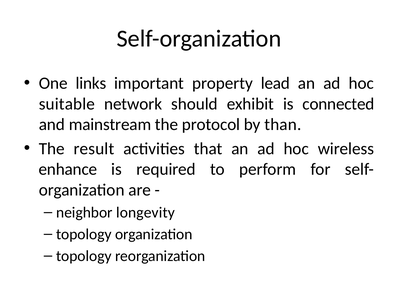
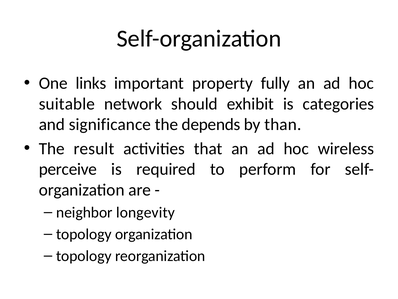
lead: lead -> fully (275, 83)
connected: connected -> categories (338, 104)
mainstream: mainstream -> significance (110, 124)
protocol: protocol -> depends (211, 124)
enhance: enhance -> perceive (68, 169)
